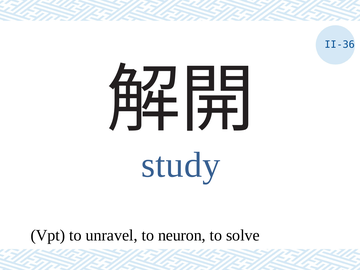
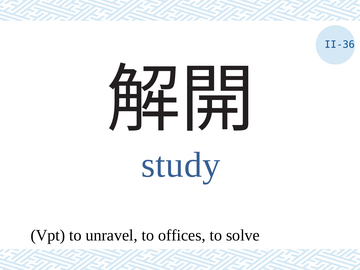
neuron: neuron -> offices (182, 235)
